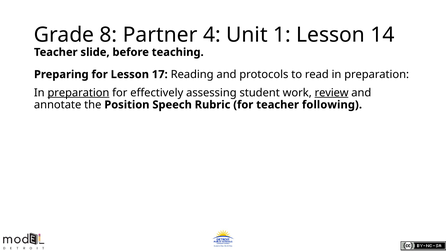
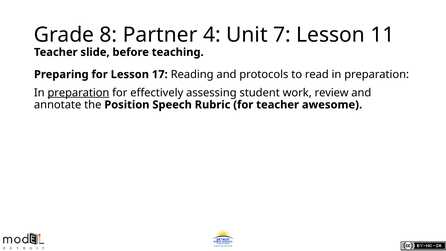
1: 1 -> 7 (282, 35)
14: 14 -> 11 (382, 35)
review underline: present -> none (332, 93)
following: following -> awesome (332, 105)
